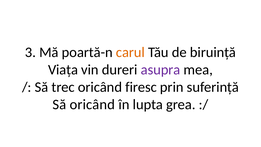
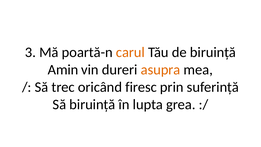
Viața: Viața -> Amin (63, 70)
asupra colour: purple -> orange (161, 70)
Să oricând: oricând -> biruință (92, 104)
